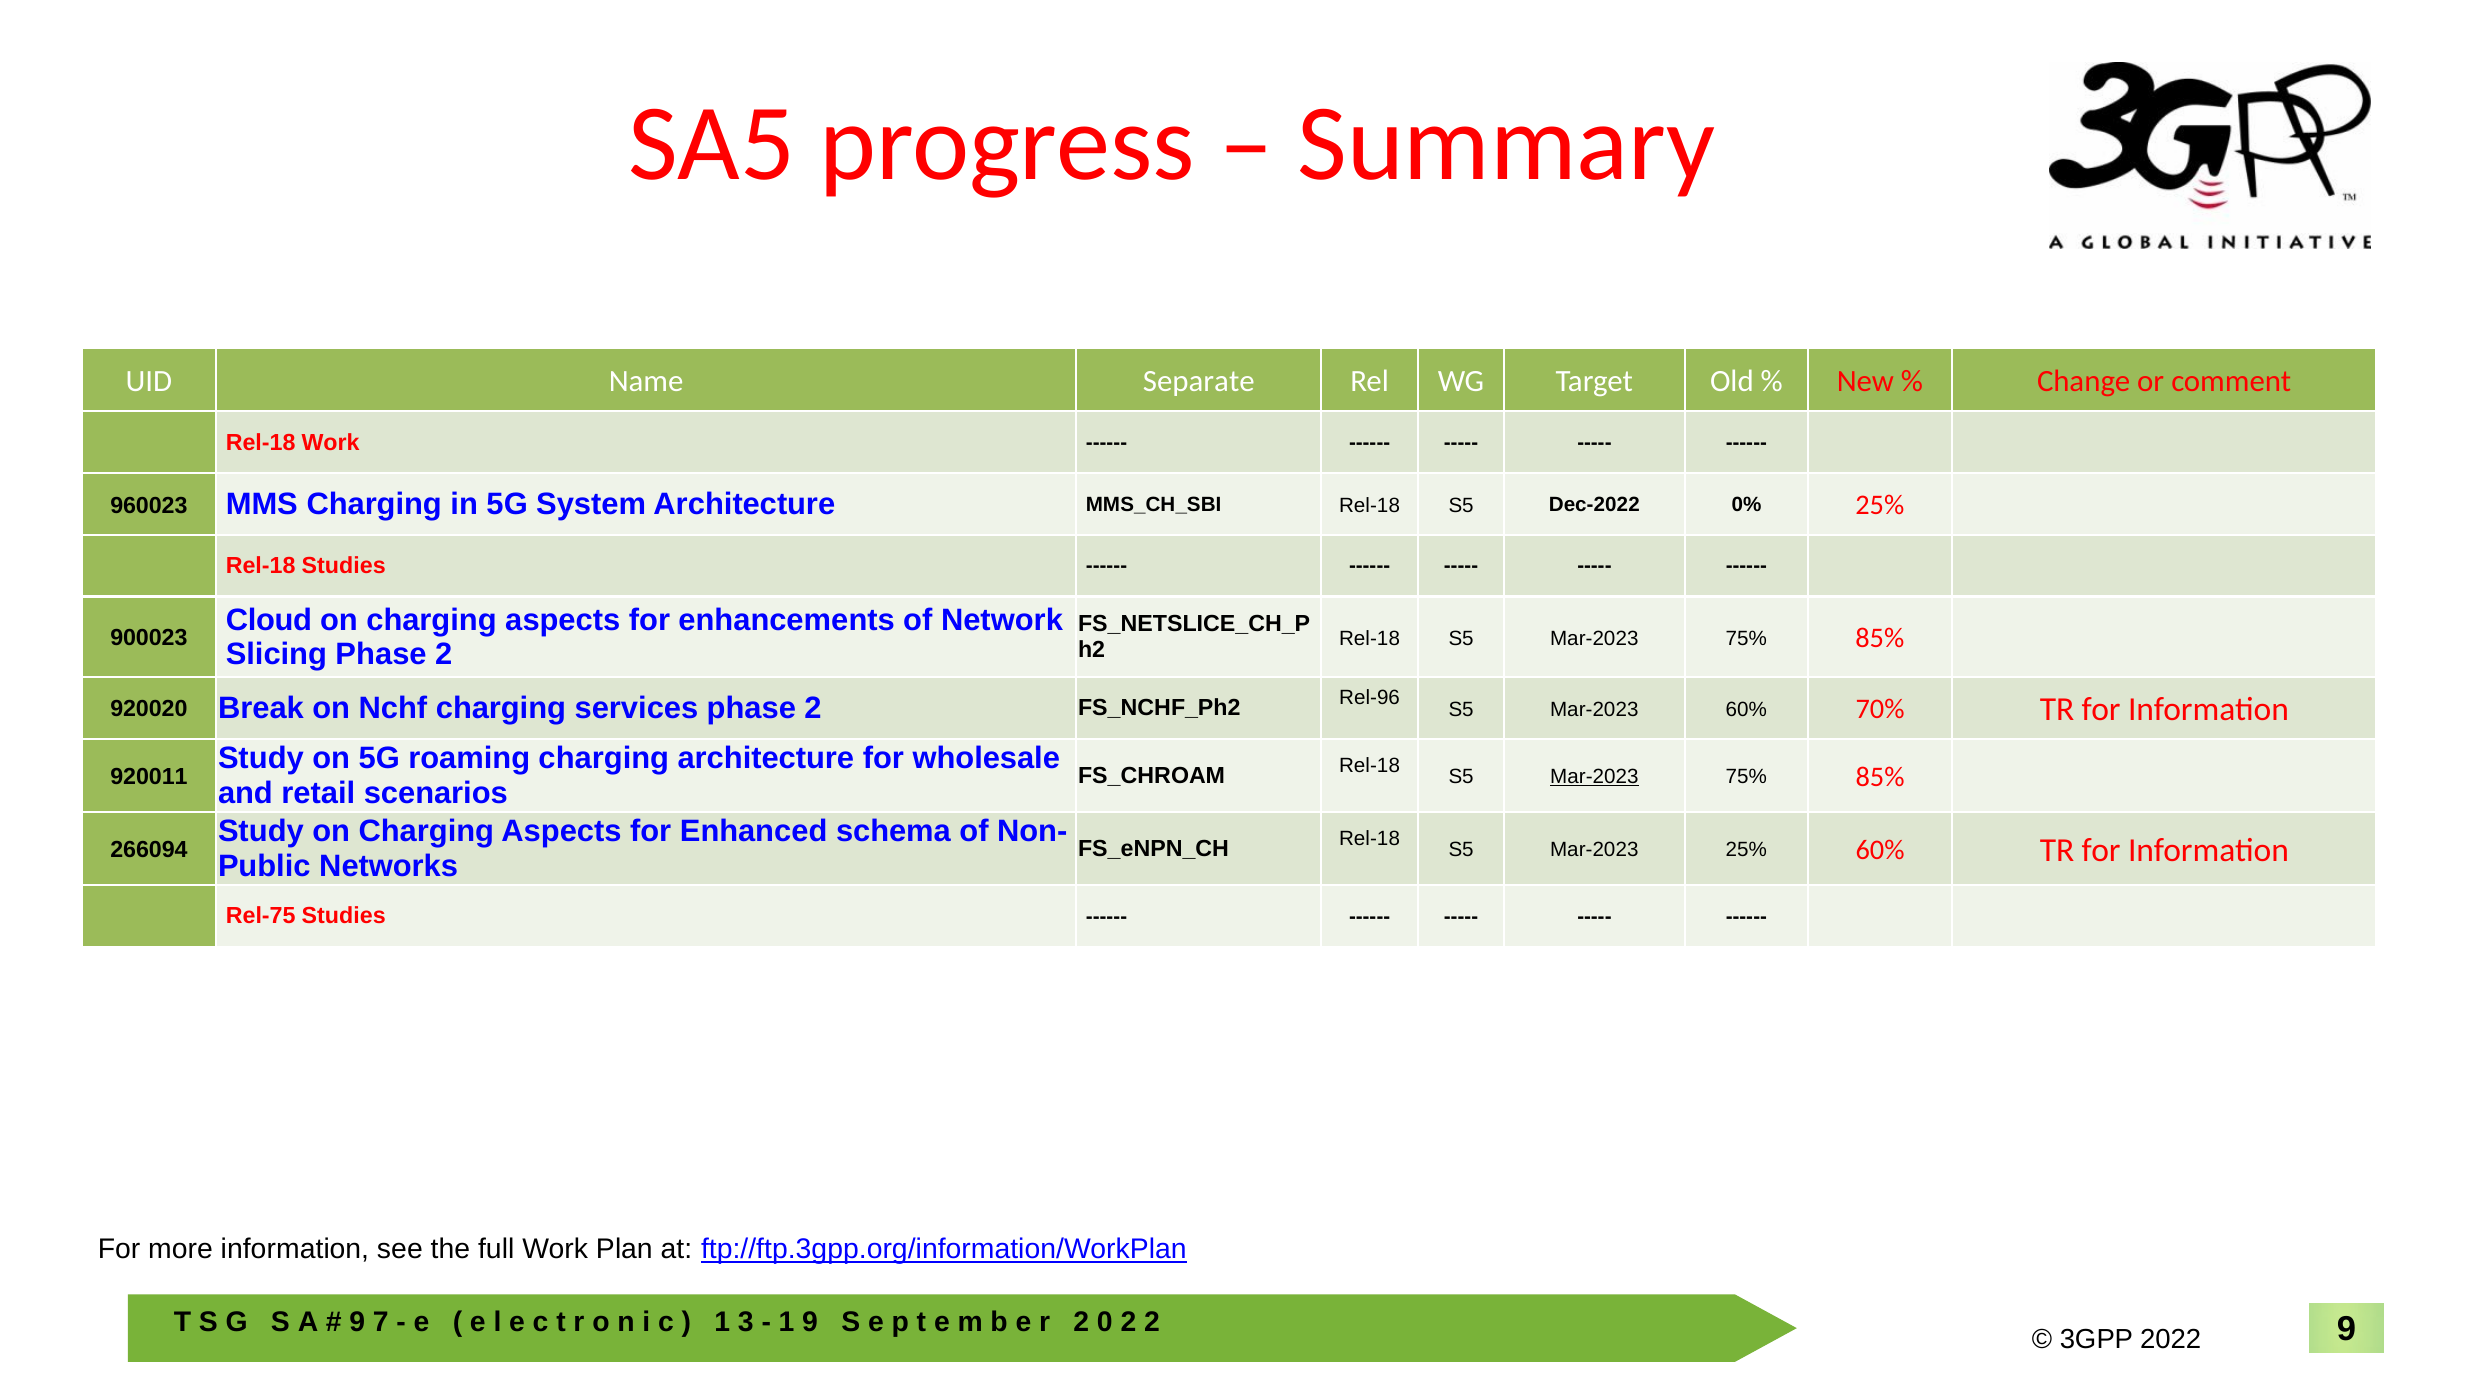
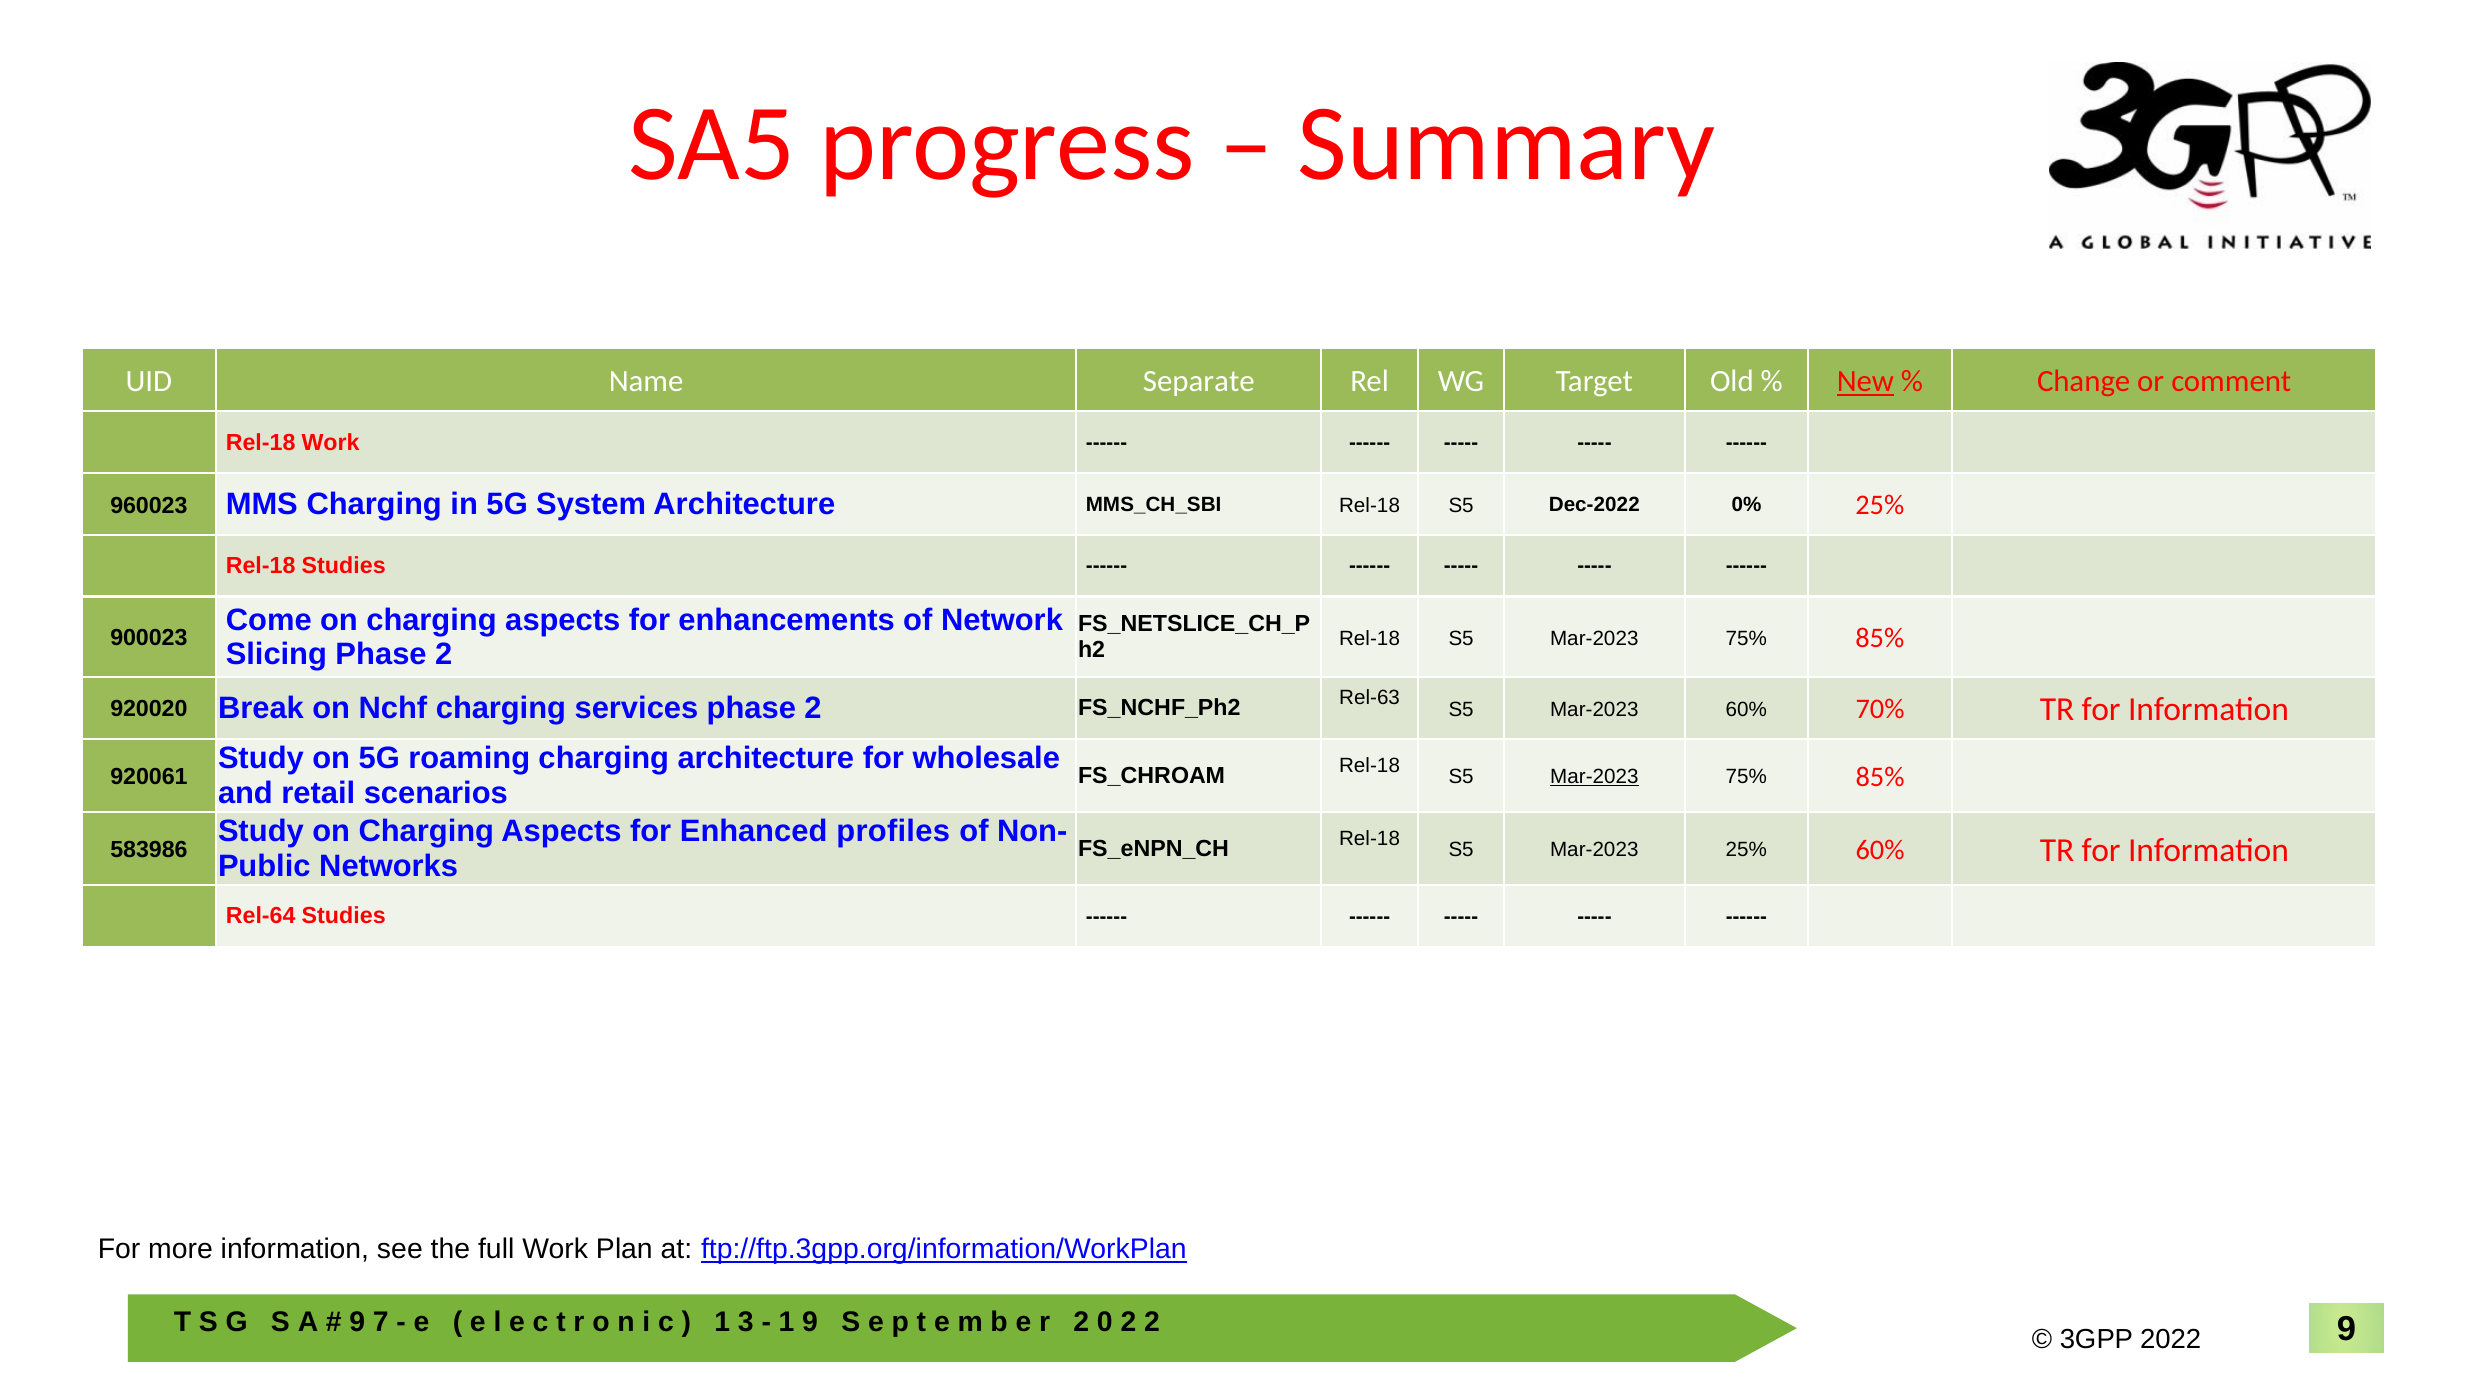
New underline: none -> present (1865, 381)
Cloud: Cloud -> Come (269, 620)
Rel-96: Rel-96 -> Rel-63 (1370, 698)
920011: 920011 -> 920061 (149, 777)
schema: schema -> profiles (893, 831)
266094: 266094 -> 583986 (149, 850)
Rel-75: Rel-75 -> Rel-64 (261, 916)
